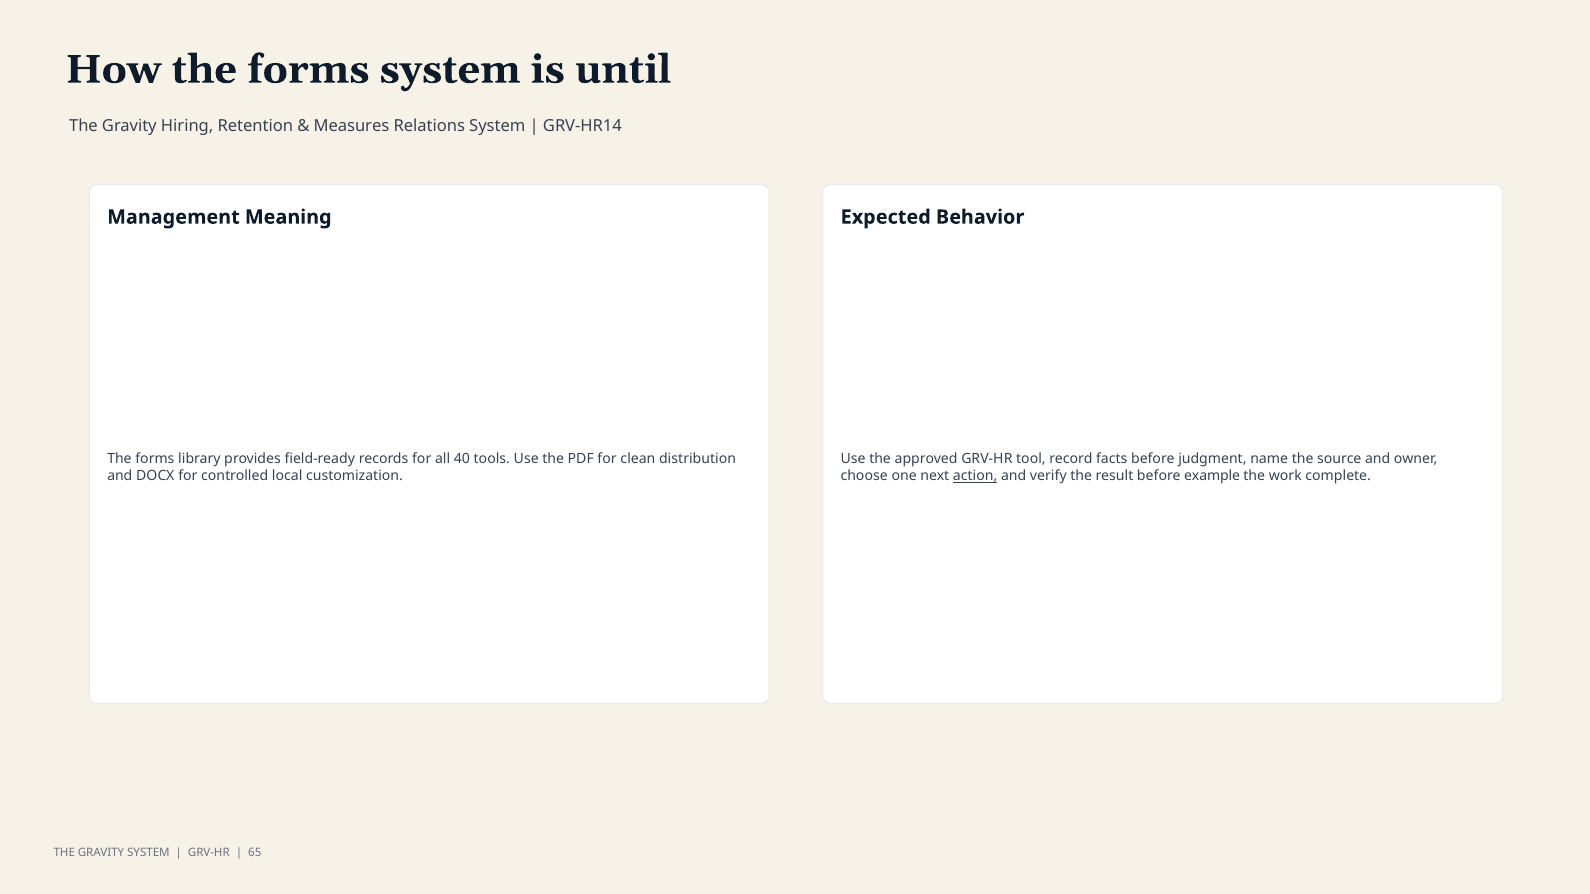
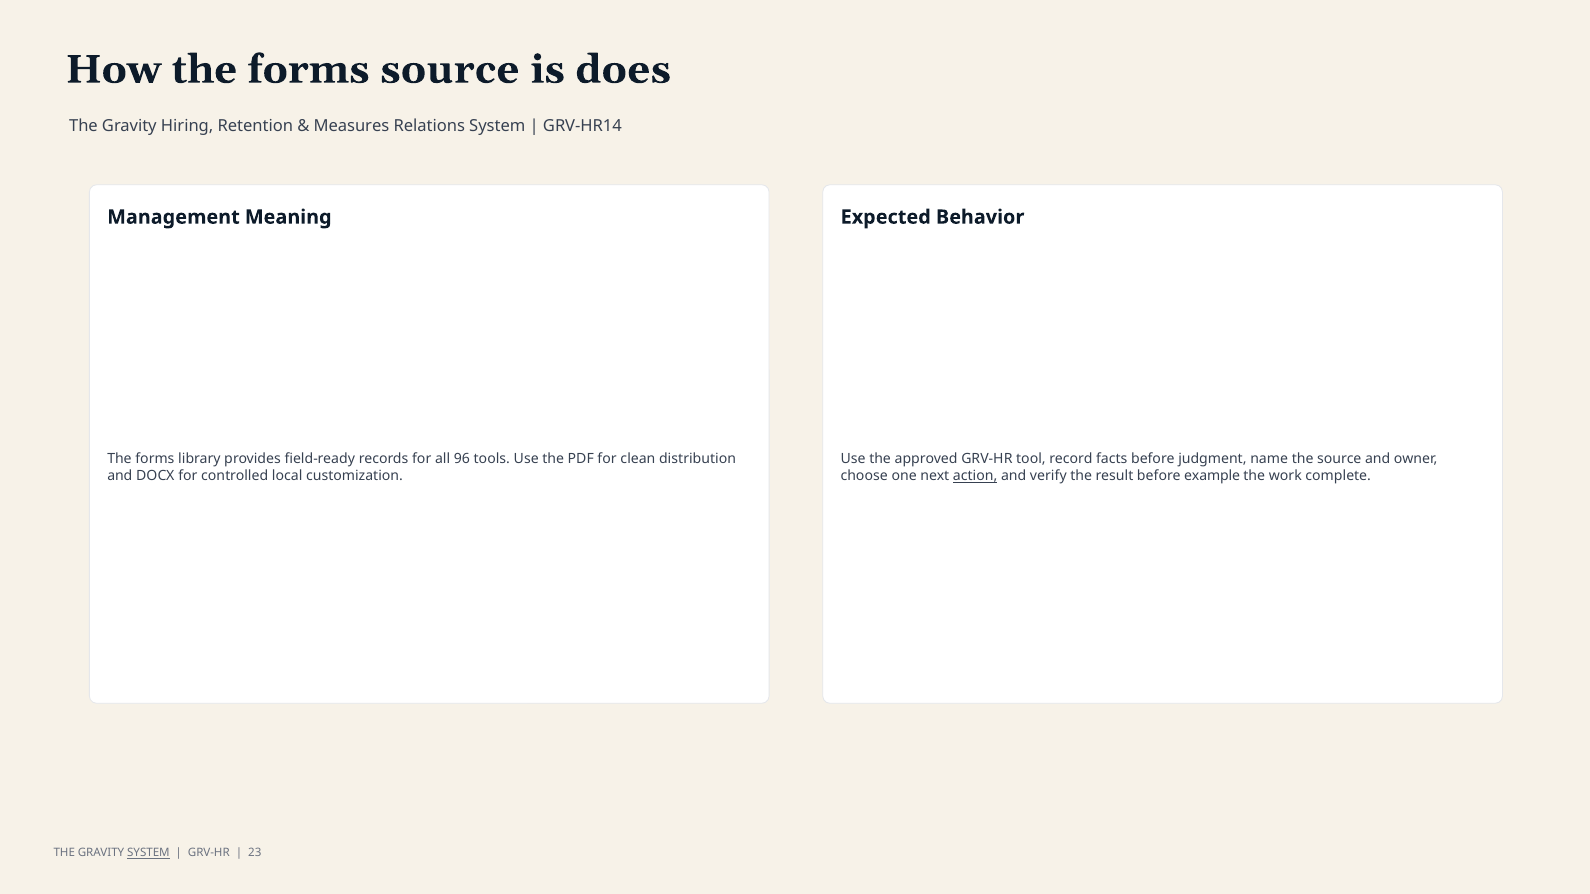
forms system: system -> source (450, 70)
until: until -> does (623, 70)
40: 40 -> 96 (462, 459)
SYSTEM underline: none -> present (148, 853)
65: 65 -> 23 (255, 853)
